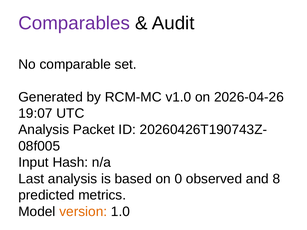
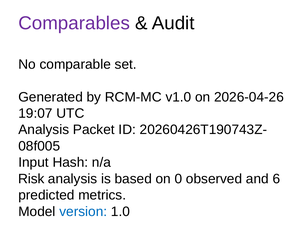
Last: Last -> Risk (31, 179)
8: 8 -> 6 (276, 179)
version colour: orange -> blue (83, 212)
